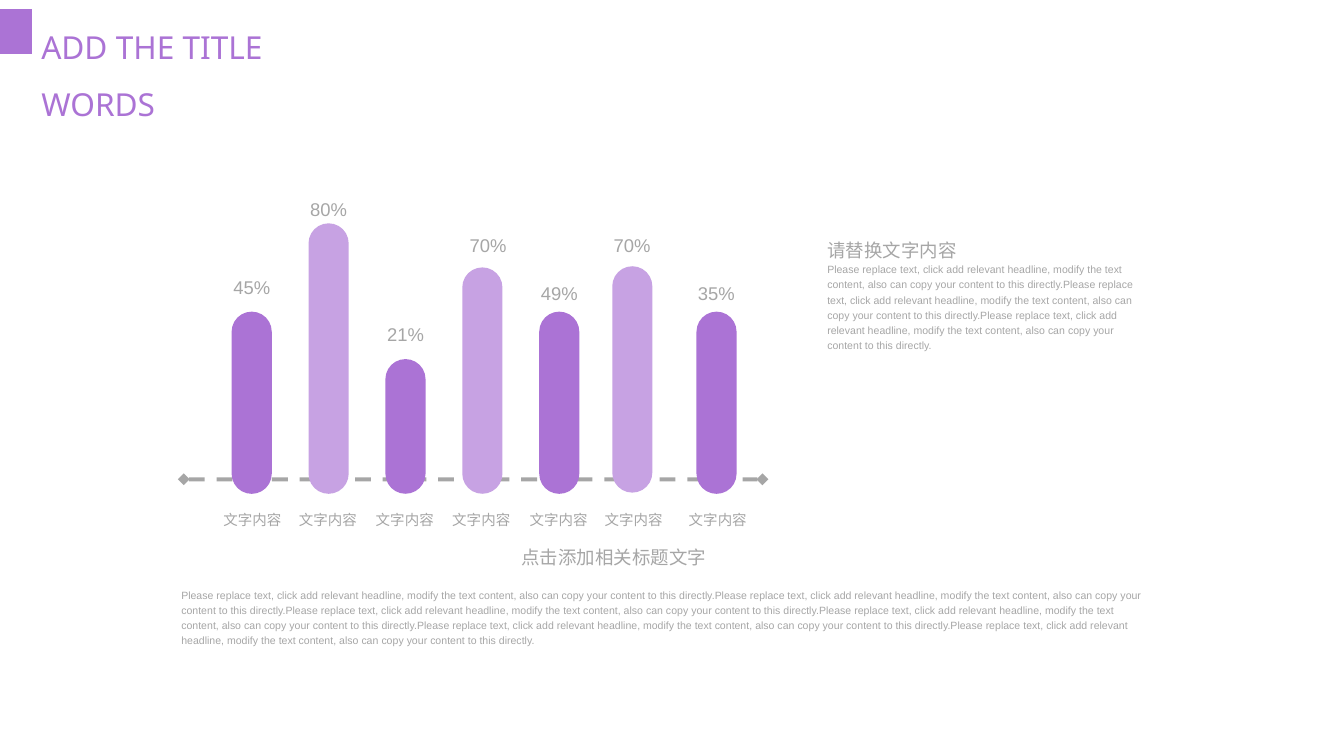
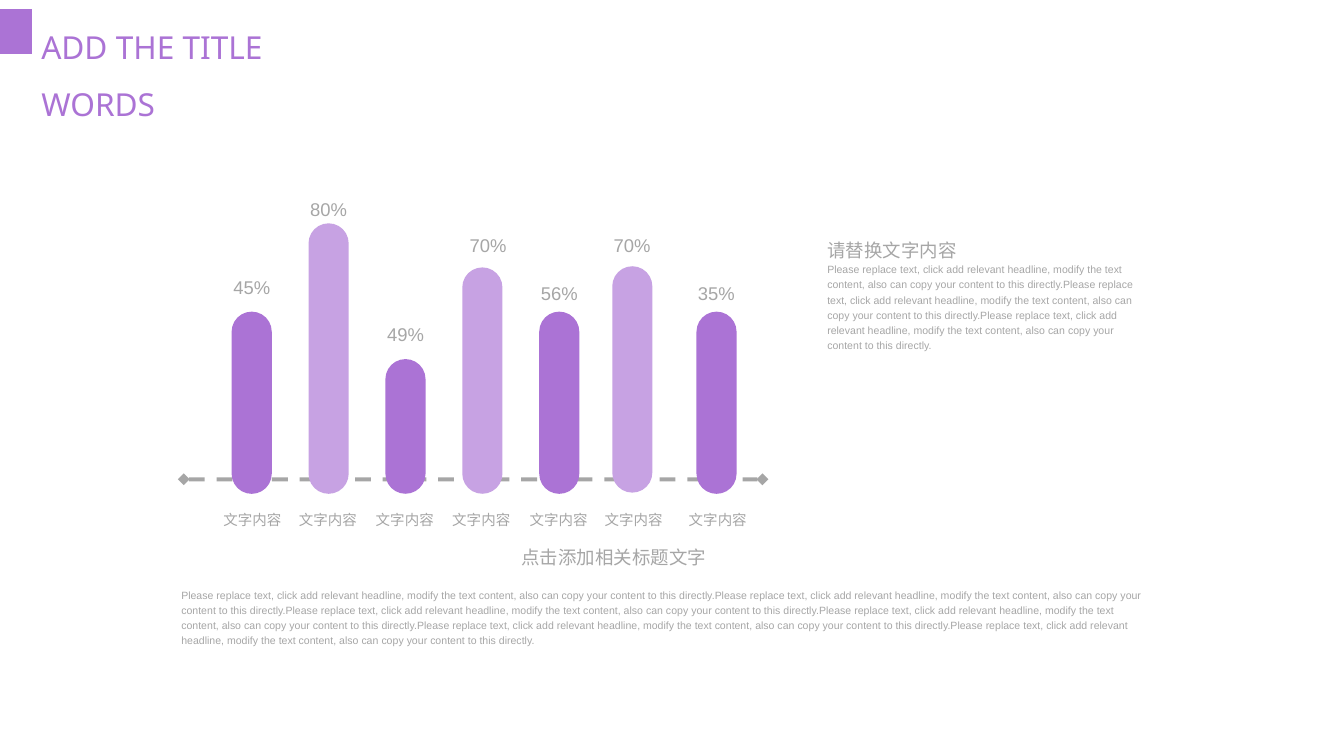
49%: 49% -> 56% (559, 294)
21%: 21% -> 49% (406, 336)
